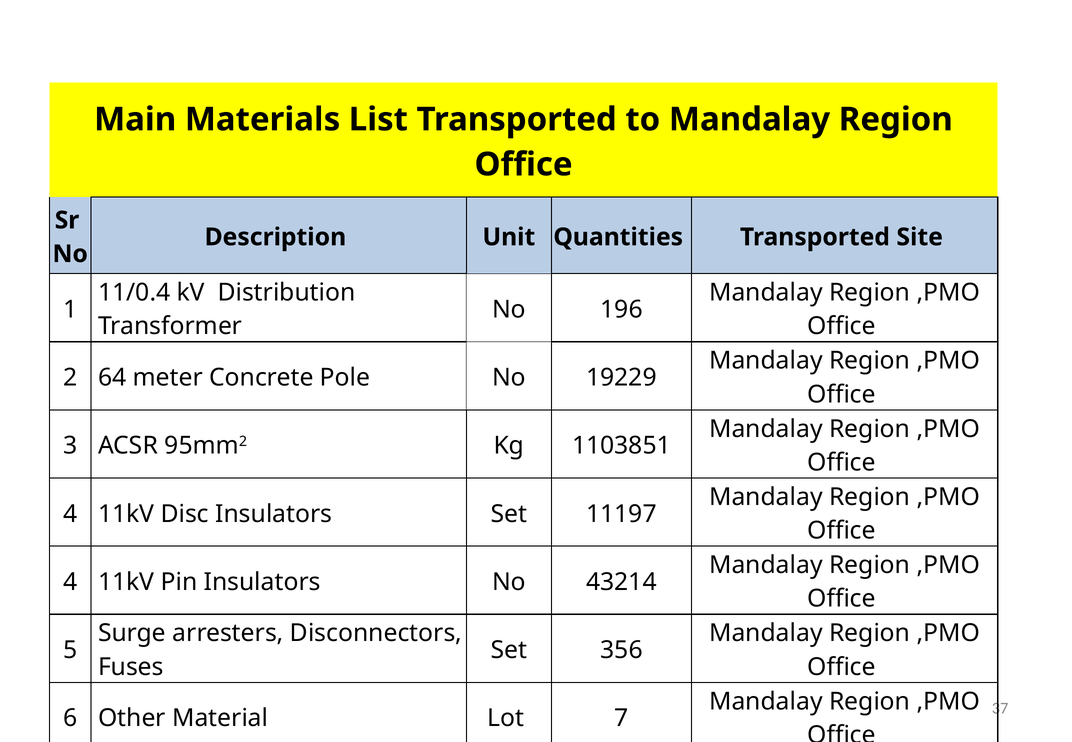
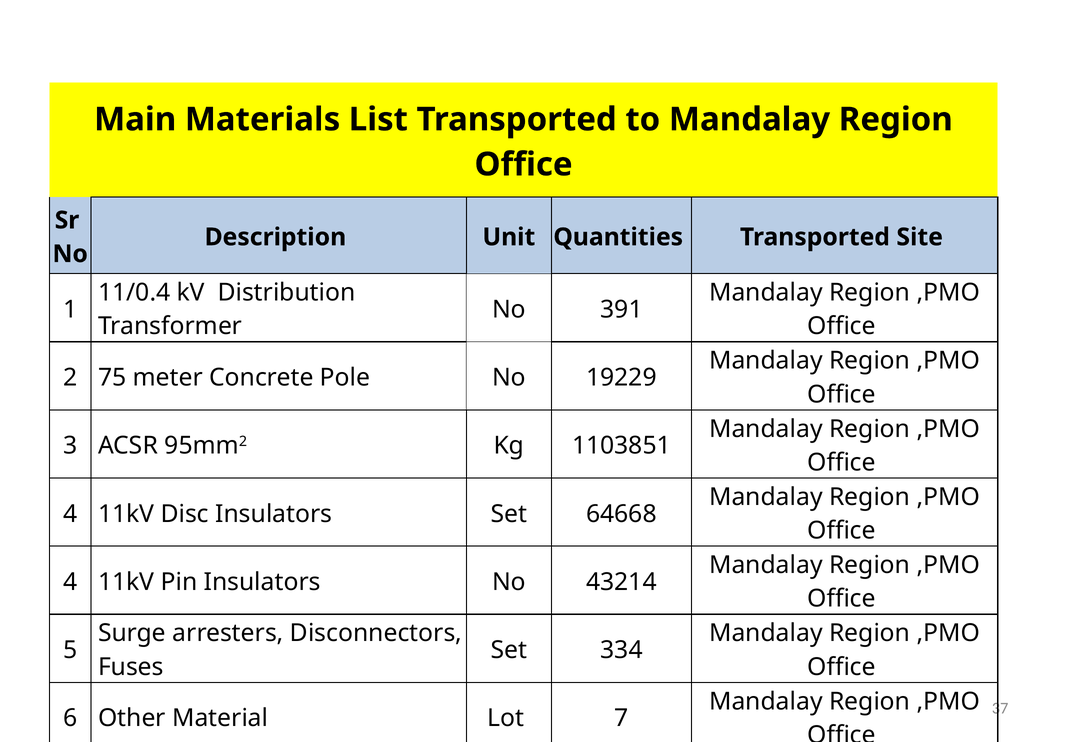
196: 196 -> 391 (621, 310)
64: 64 -> 75 (112, 378)
11197: 11197 -> 64668 (621, 514)
356: 356 -> 334 (621, 650)
